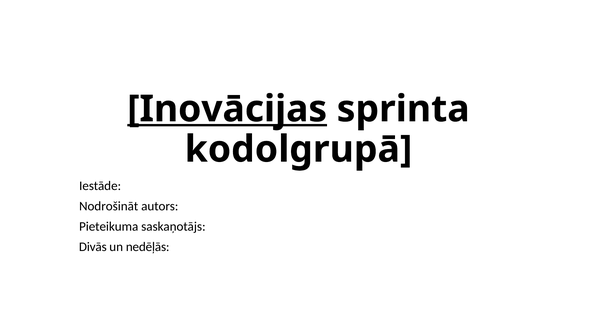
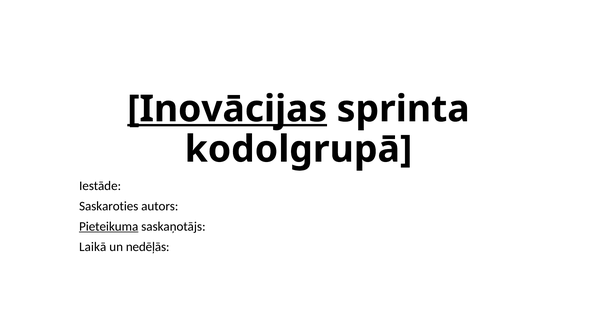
Nodrošināt: Nodrošināt -> Saskaroties (109, 206)
Pieteikuma underline: none -> present (109, 226)
Divās: Divās -> Laikā (93, 247)
